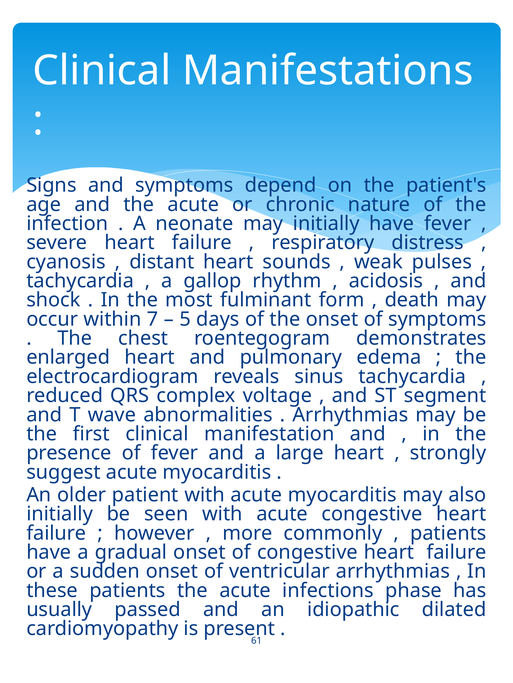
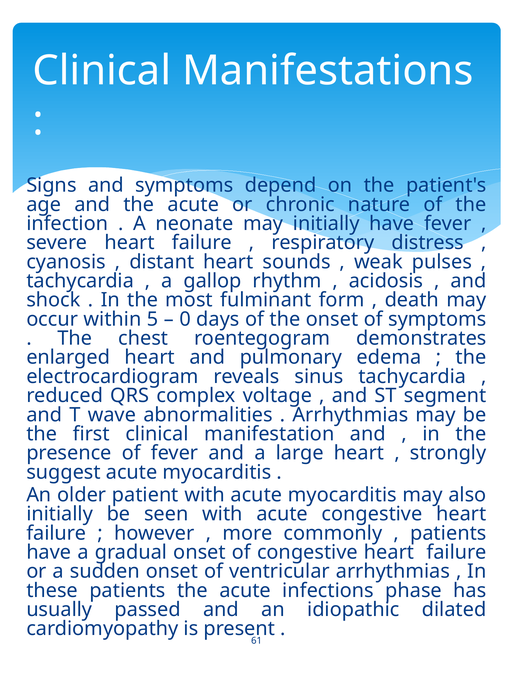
7: 7 -> 5 (153, 320)
5: 5 -> 0 (185, 320)
